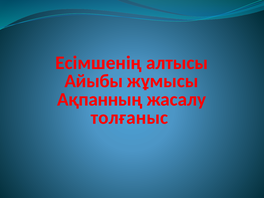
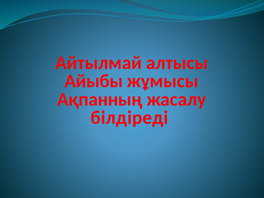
Есімшенің: Есімшенің -> Айтылмай (99, 63)
толғаныс: толғаныс -> білдіреді (129, 118)
